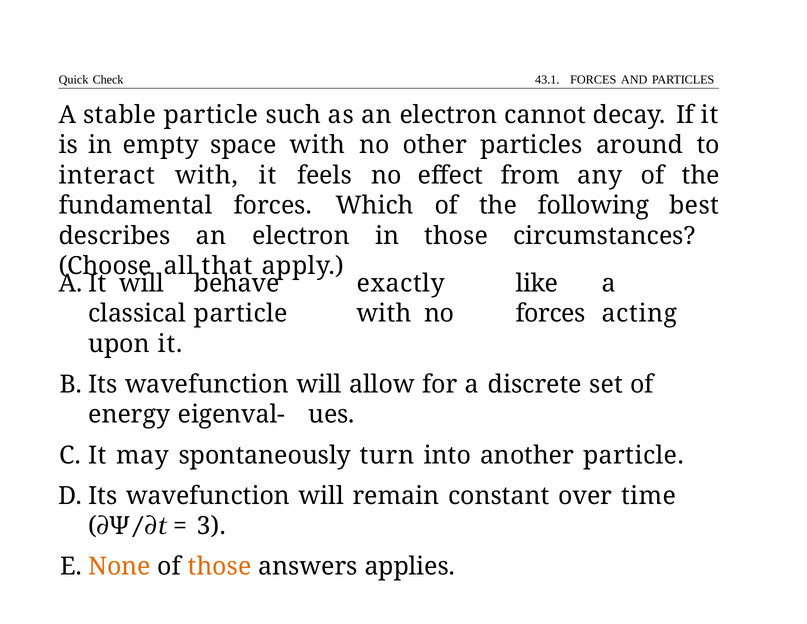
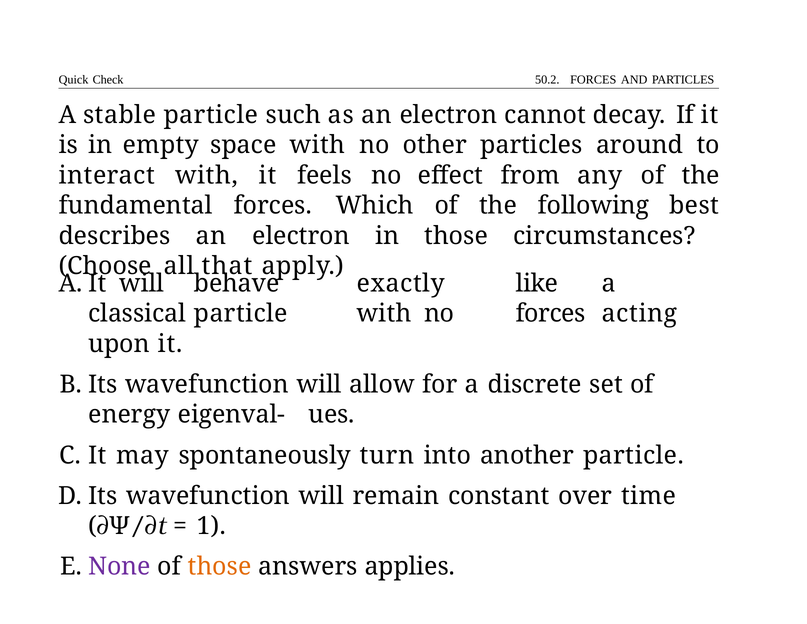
43.1: 43.1 -> 50.2 (547, 80)
3: 3 -> 1 (211, 526)
None colour: orange -> purple (119, 566)
